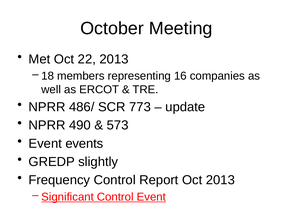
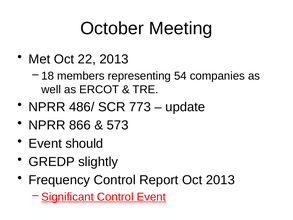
16: 16 -> 54 (180, 76)
490: 490 -> 866 (80, 125)
events: events -> should (84, 143)
